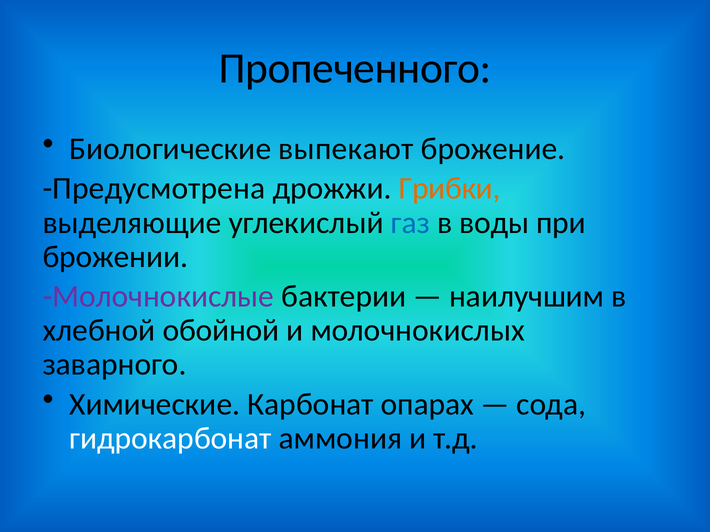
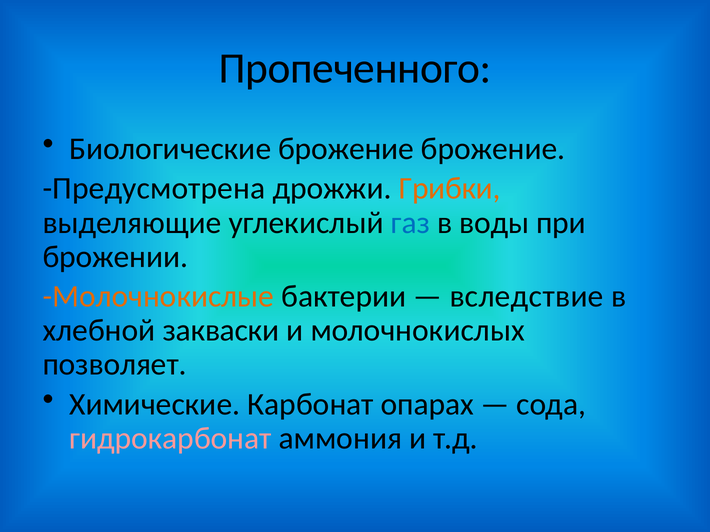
Биологические выпекают: выпекают -> брожение (346, 149)
Молочнокислые colour: purple -> orange (158, 297)
наилучшим: наилучшим -> вследствие (527, 297)
обойной: обойной -> закваски (221, 331)
заварного: заварного -> позволяет (115, 365)
гидрокарбонат colour: white -> pink (170, 439)
